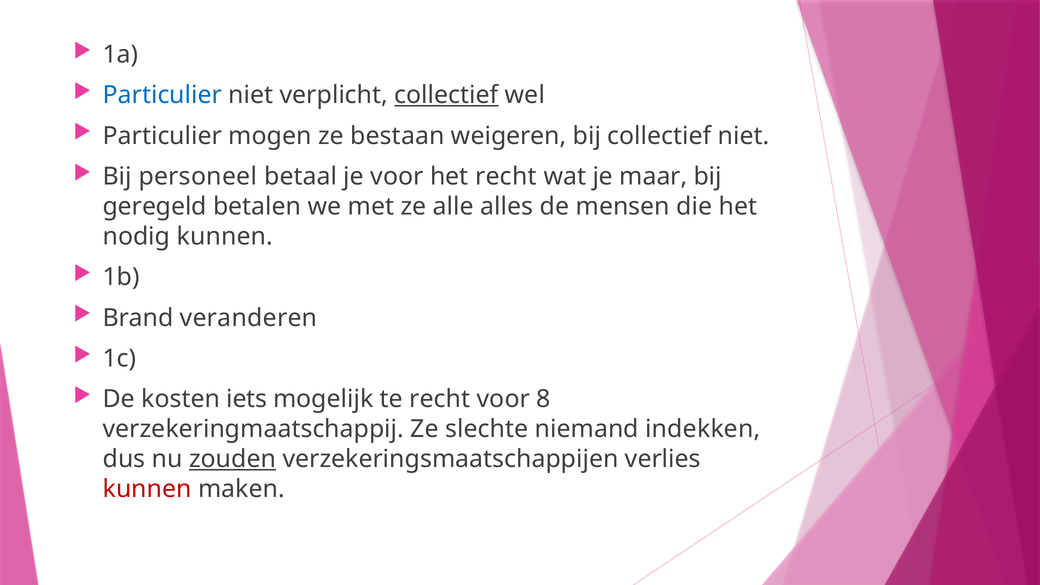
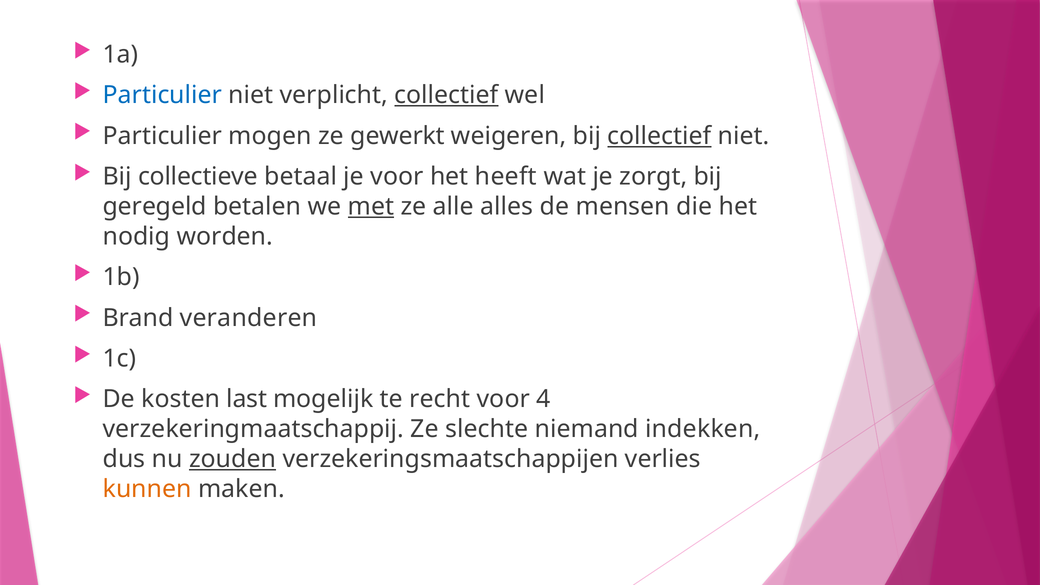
bestaan: bestaan -> gewerkt (398, 136)
collectief underline: none -> present (659, 136)
personeel: personeel -> collectieve (198, 177)
het recht: recht -> heeft (506, 177)
maar: maar -> zorgt (653, 177)
met underline: none -> present (371, 206)
nodig kunnen: kunnen -> worden (225, 236)
iets: iets -> last (247, 399)
8: 8 -> 4 (543, 399)
kunnen colour: red -> orange (147, 489)
